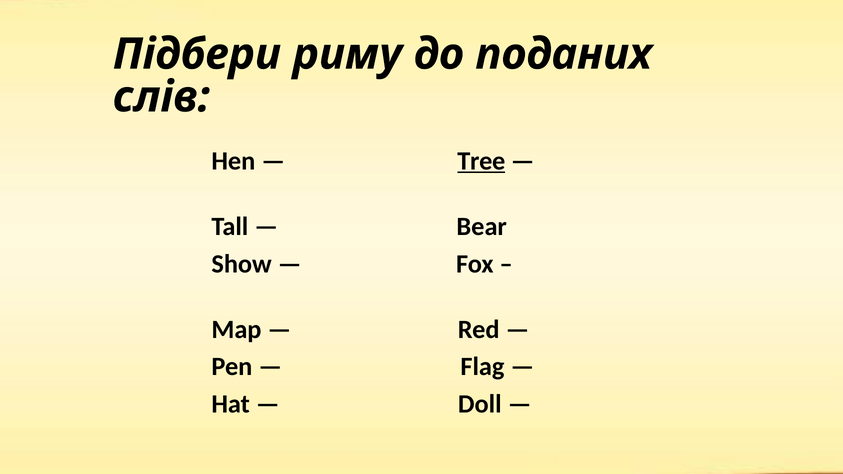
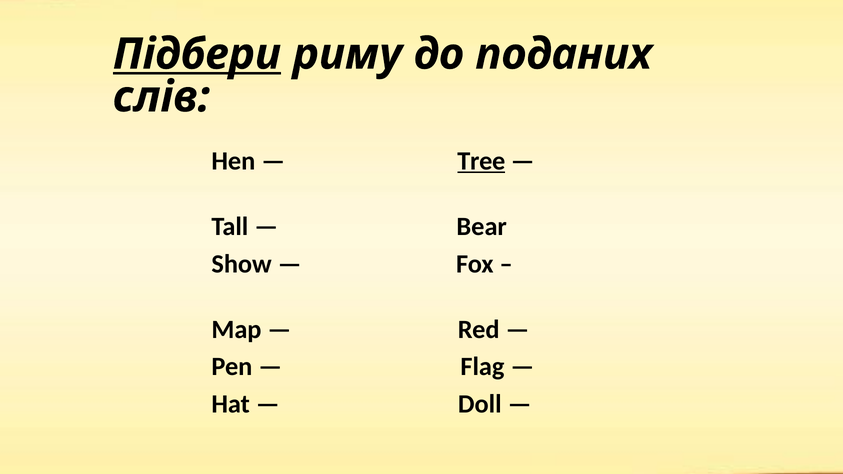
Підбери underline: none -> present (197, 54)
